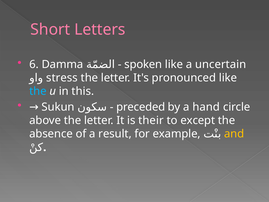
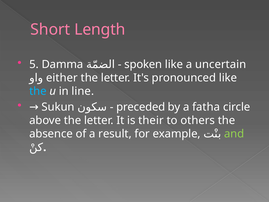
Letters: Letters -> Length (100, 30)
6: 6 -> 5 (34, 64)
stress: stress -> either (62, 78)
this: this -> line (83, 91)
hand: hand -> fatha (206, 107)
except: except -> others (198, 120)
and colour: yellow -> light green (234, 134)
